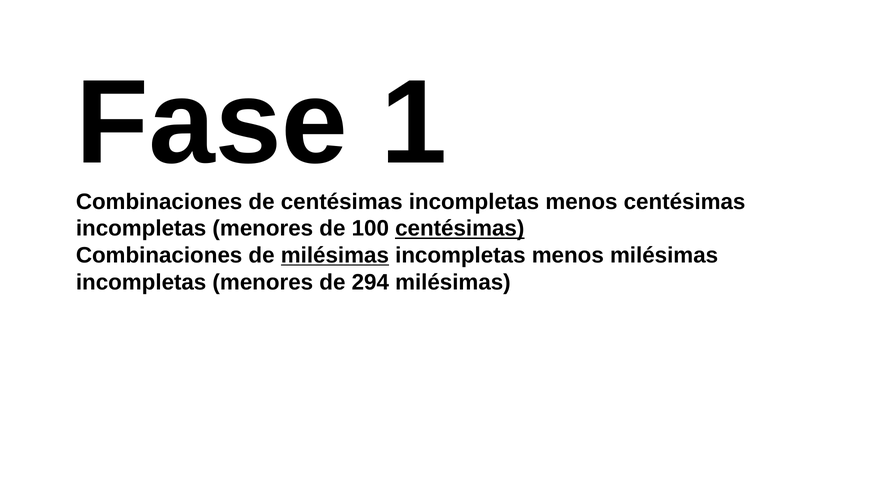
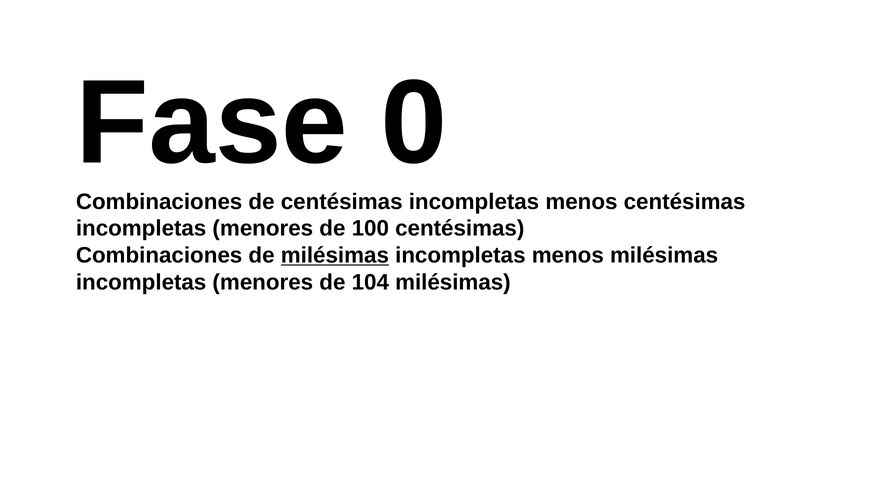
1: 1 -> 0 (414, 124)
centésimas underline: present -> none (460, 229)
294: 294 -> 104 (370, 282)
